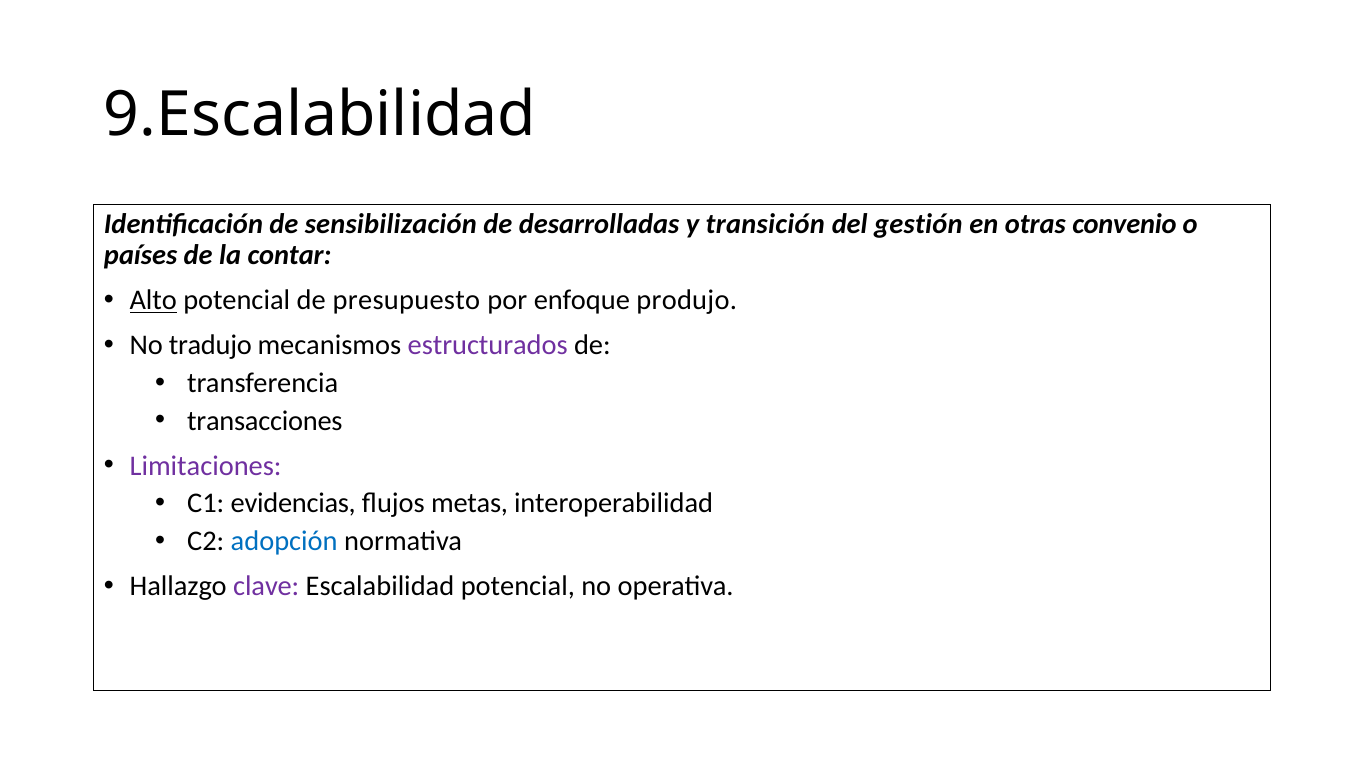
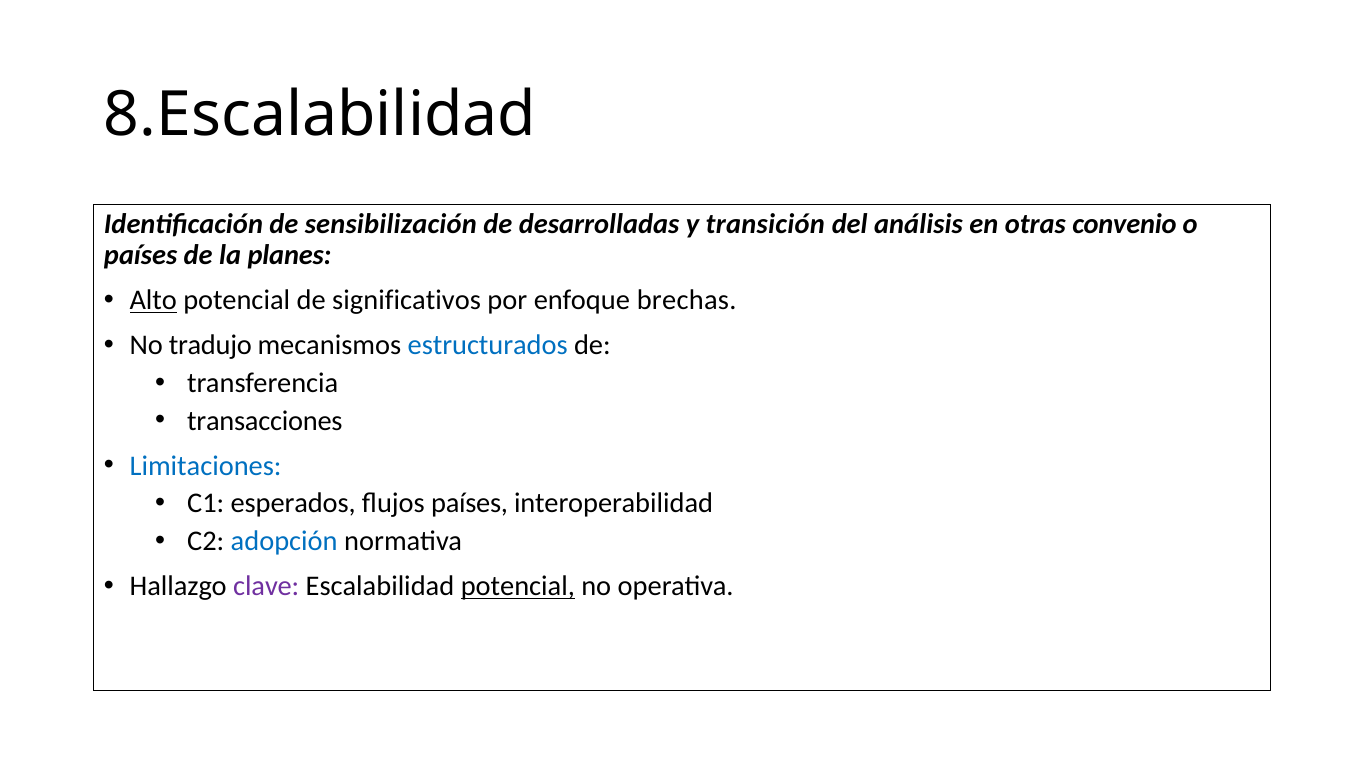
9.Escalabilidad: 9.Escalabilidad -> 8.Escalabilidad (320, 115)
gestión: gestión -> análisis (919, 225)
contar: contar -> planes (290, 255)
presupuesto: presupuesto -> significativos (407, 300)
produjo: produjo -> brechas (687, 300)
estructurados colour: purple -> blue (488, 345)
Limitaciones colour: purple -> blue (206, 466)
evidencias: evidencias -> esperados (293, 504)
flujos metas: metas -> países (470, 504)
potencial underline: none -> present (518, 586)
